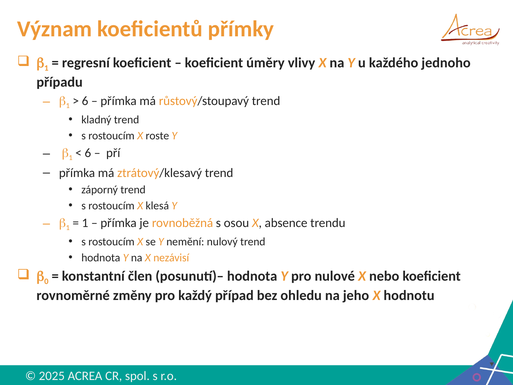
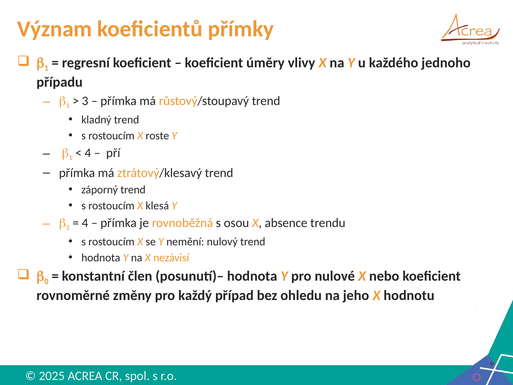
6: 6 -> 3 (85, 101)
6: 6 -> 4 (88, 153)
1: 1 -> 4 (85, 223)
